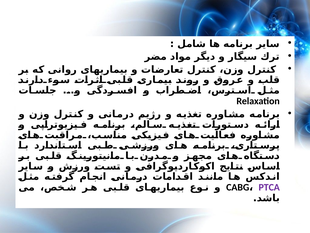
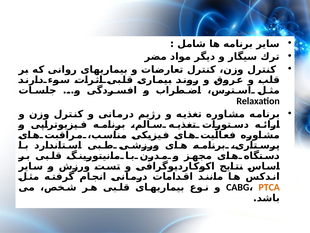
PTCA colour: purple -> orange (269, 187)
